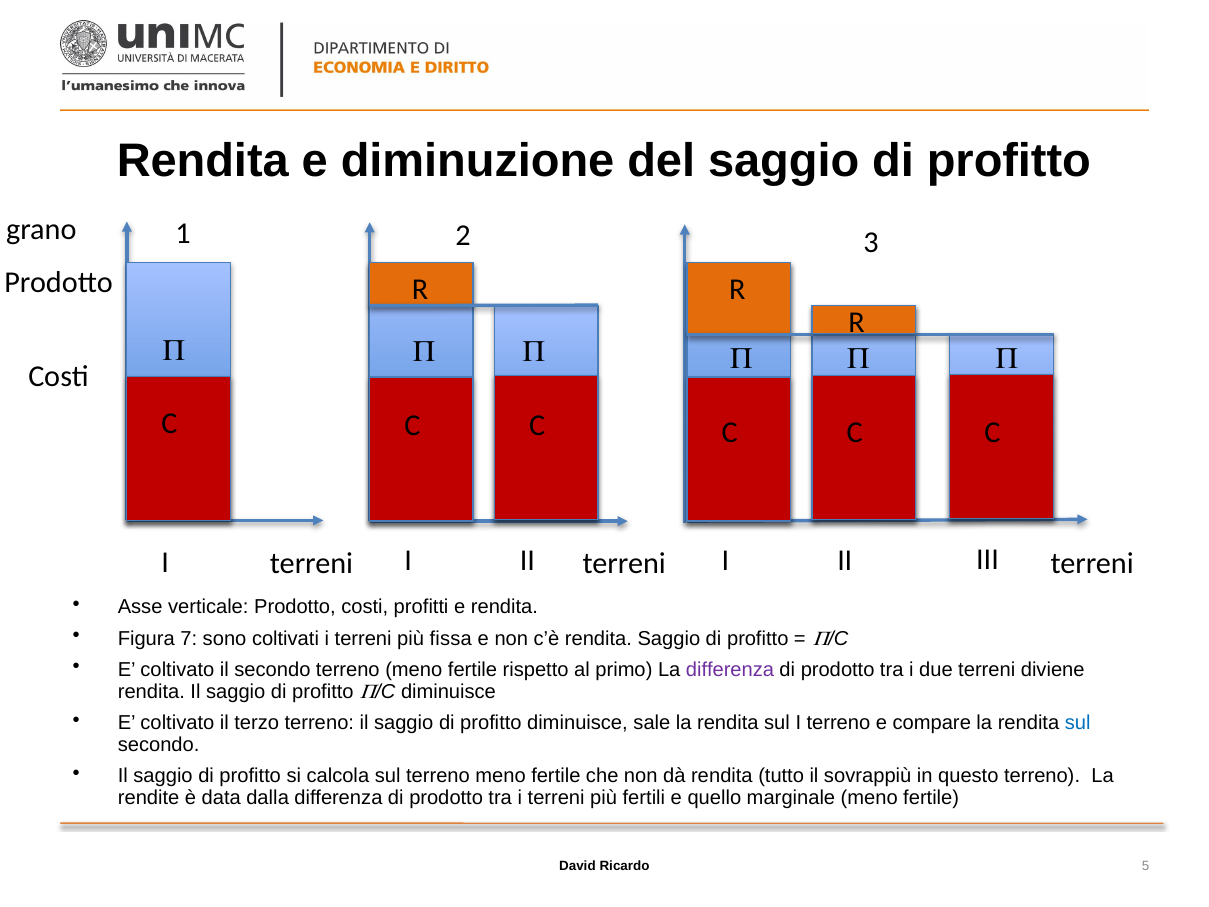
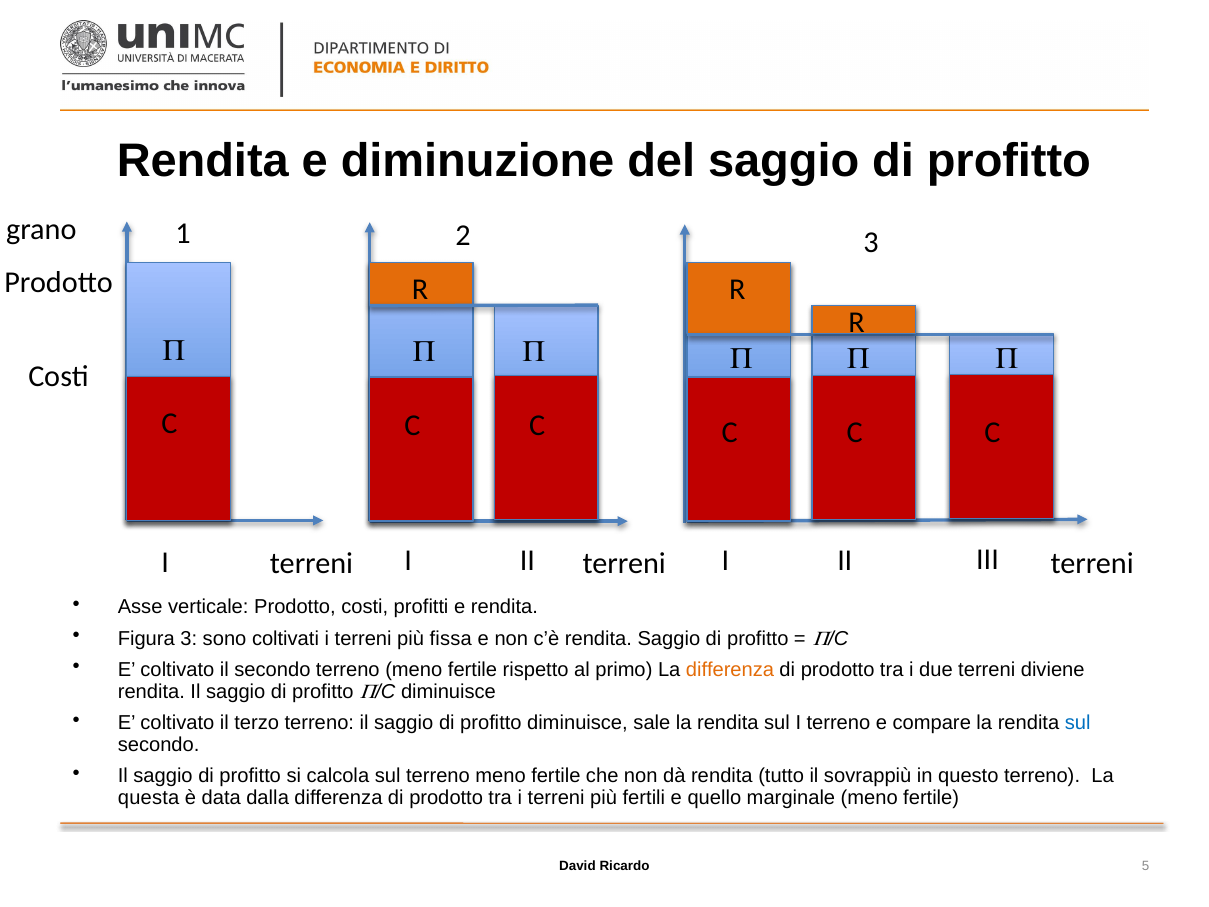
Figura 7: 7 -> 3 (189, 638)
differenza colour: purple -> orange (730, 670)
rendite: rendite -> questa (149, 798)
